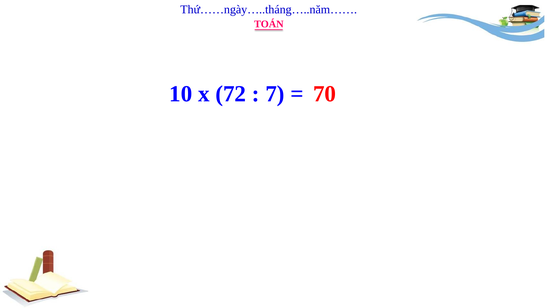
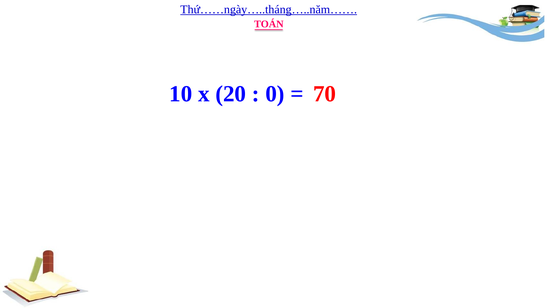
Thứ……ngày…..tháng…..năm…… underline: none -> present (269, 10)
72: 72 -> 20 (231, 94)
7: 7 -> 0 (275, 94)
